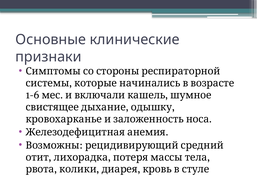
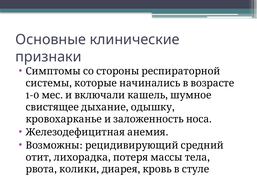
1-6: 1-6 -> 1-0 (33, 95)
